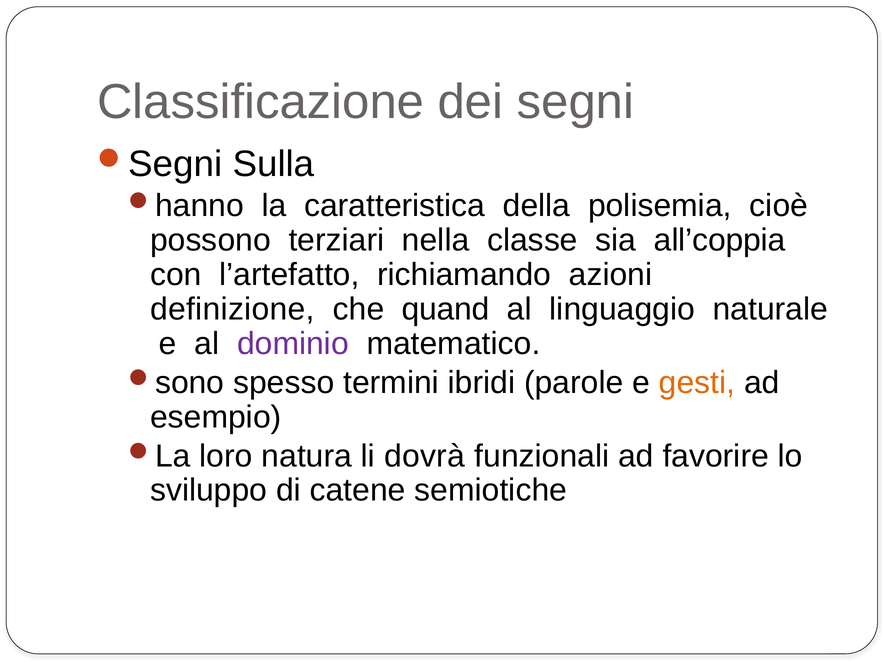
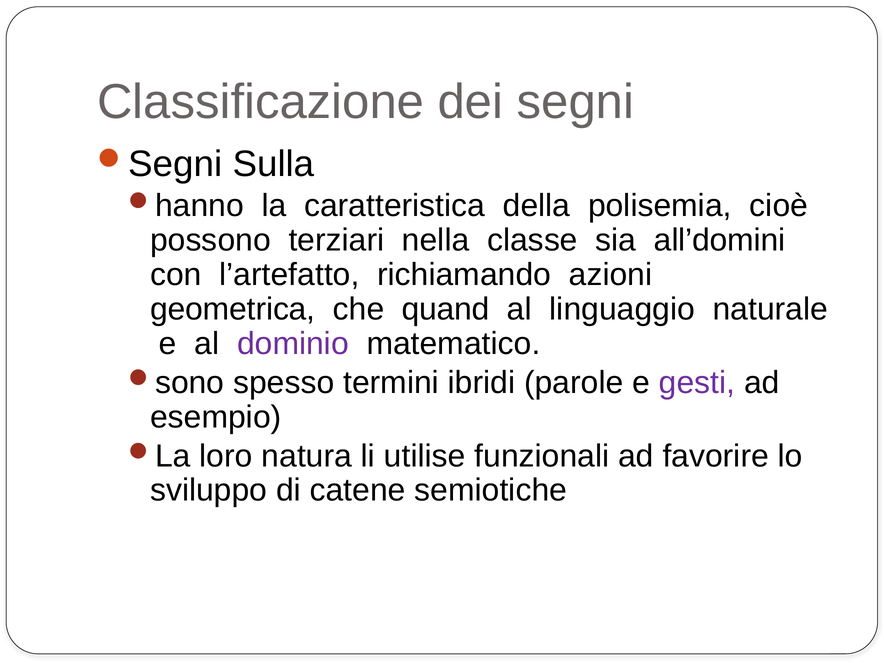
all’coppia: all’coppia -> all’domini (720, 240)
definizione: definizione -> geometrica (233, 309)
gesti colour: orange -> purple (697, 383)
dovrà: dovrà -> utilise (425, 456)
